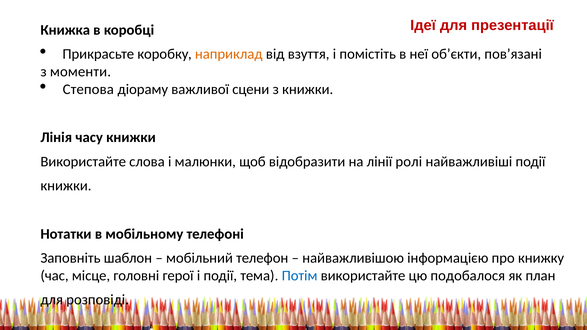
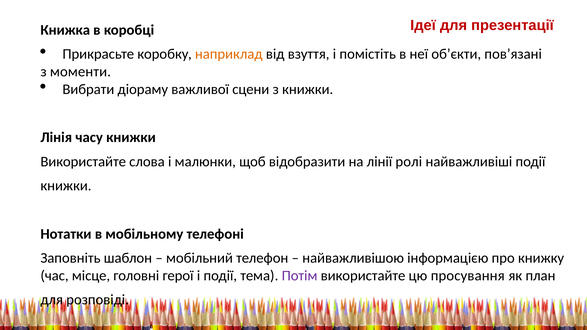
Степова: Степова -> Вибрати (88, 89)
Потім colour: blue -> purple (300, 276)
подобалося: подобалося -> просування (468, 276)
